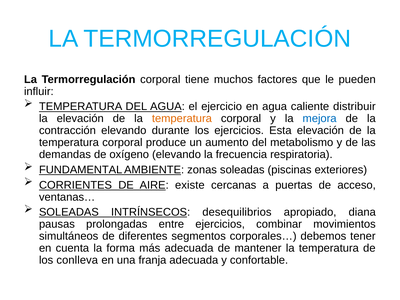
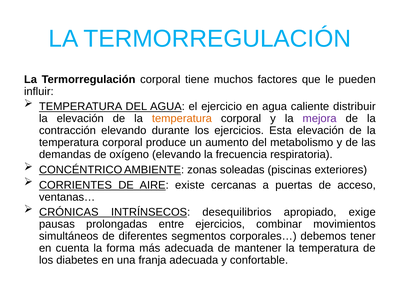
mejora colour: blue -> purple (320, 119)
FUNDAMENTAL: FUNDAMENTAL -> CONCÉNTRICO (81, 170)
SOLEADAS: SOLEADAS -> CRÓNICAS (69, 212)
diana: diana -> exige (362, 212)
conlleva: conlleva -> diabetes (77, 260)
